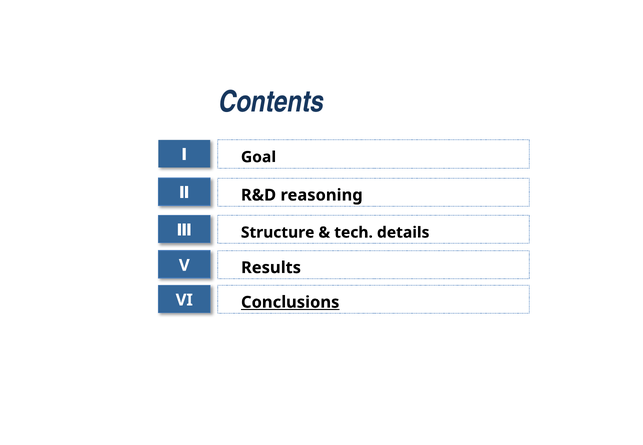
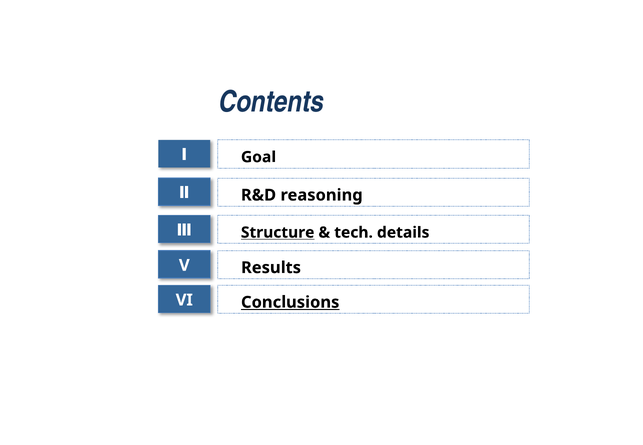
Structure underline: none -> present (278, 233)
